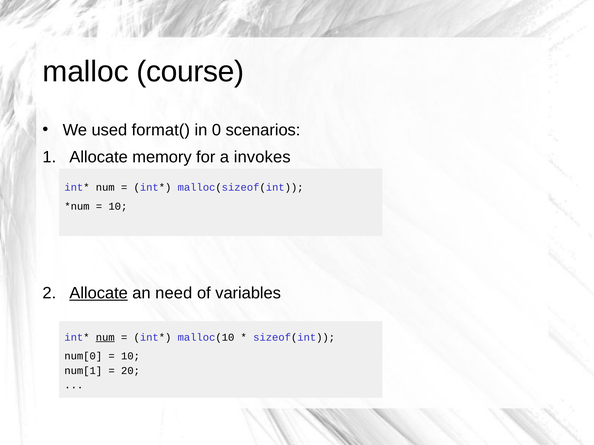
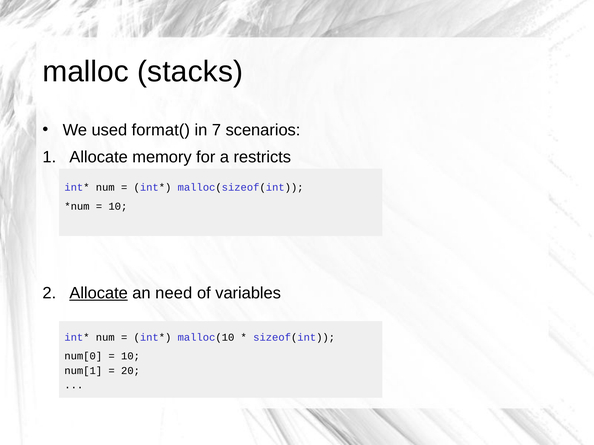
course: course -> stacks (190, 72)
0: 0 -> 7 (216, 130)
invokes: invokes -> restricts (262, 157)
num underline: present -> none (105, 338)
